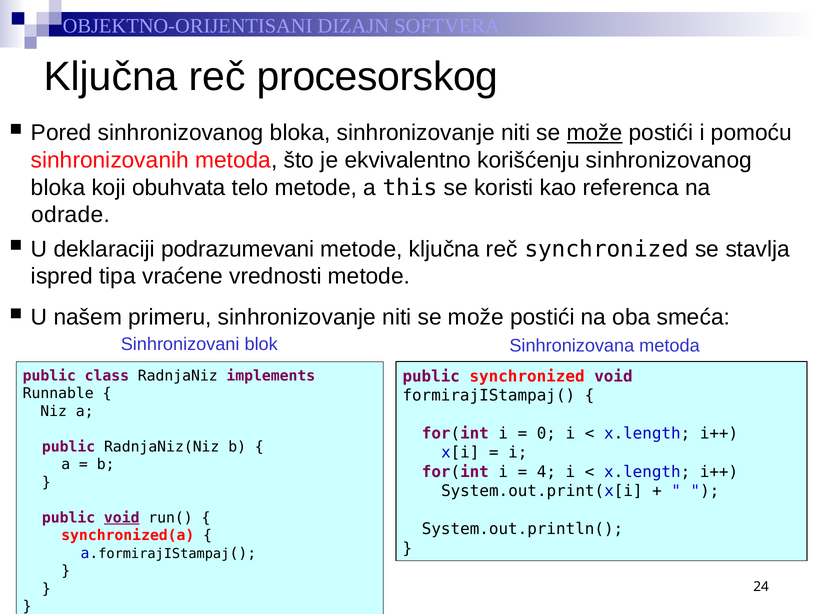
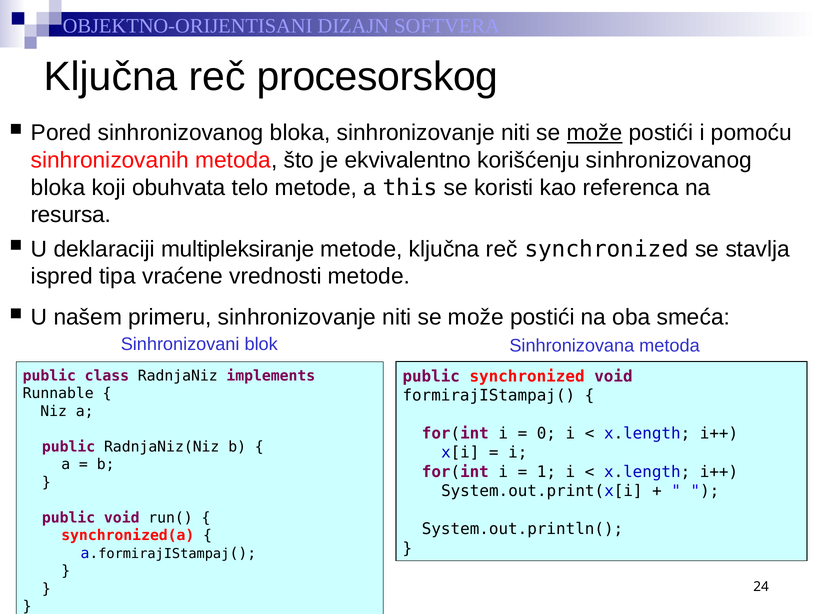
odrade: odrade -> resursa (71, 215)
podrazumevani: podrazumevani -> multipleksiranje (238, 249)
4: 4 -> 1 (546, 471)
void underline: present -> none (122, 517)
